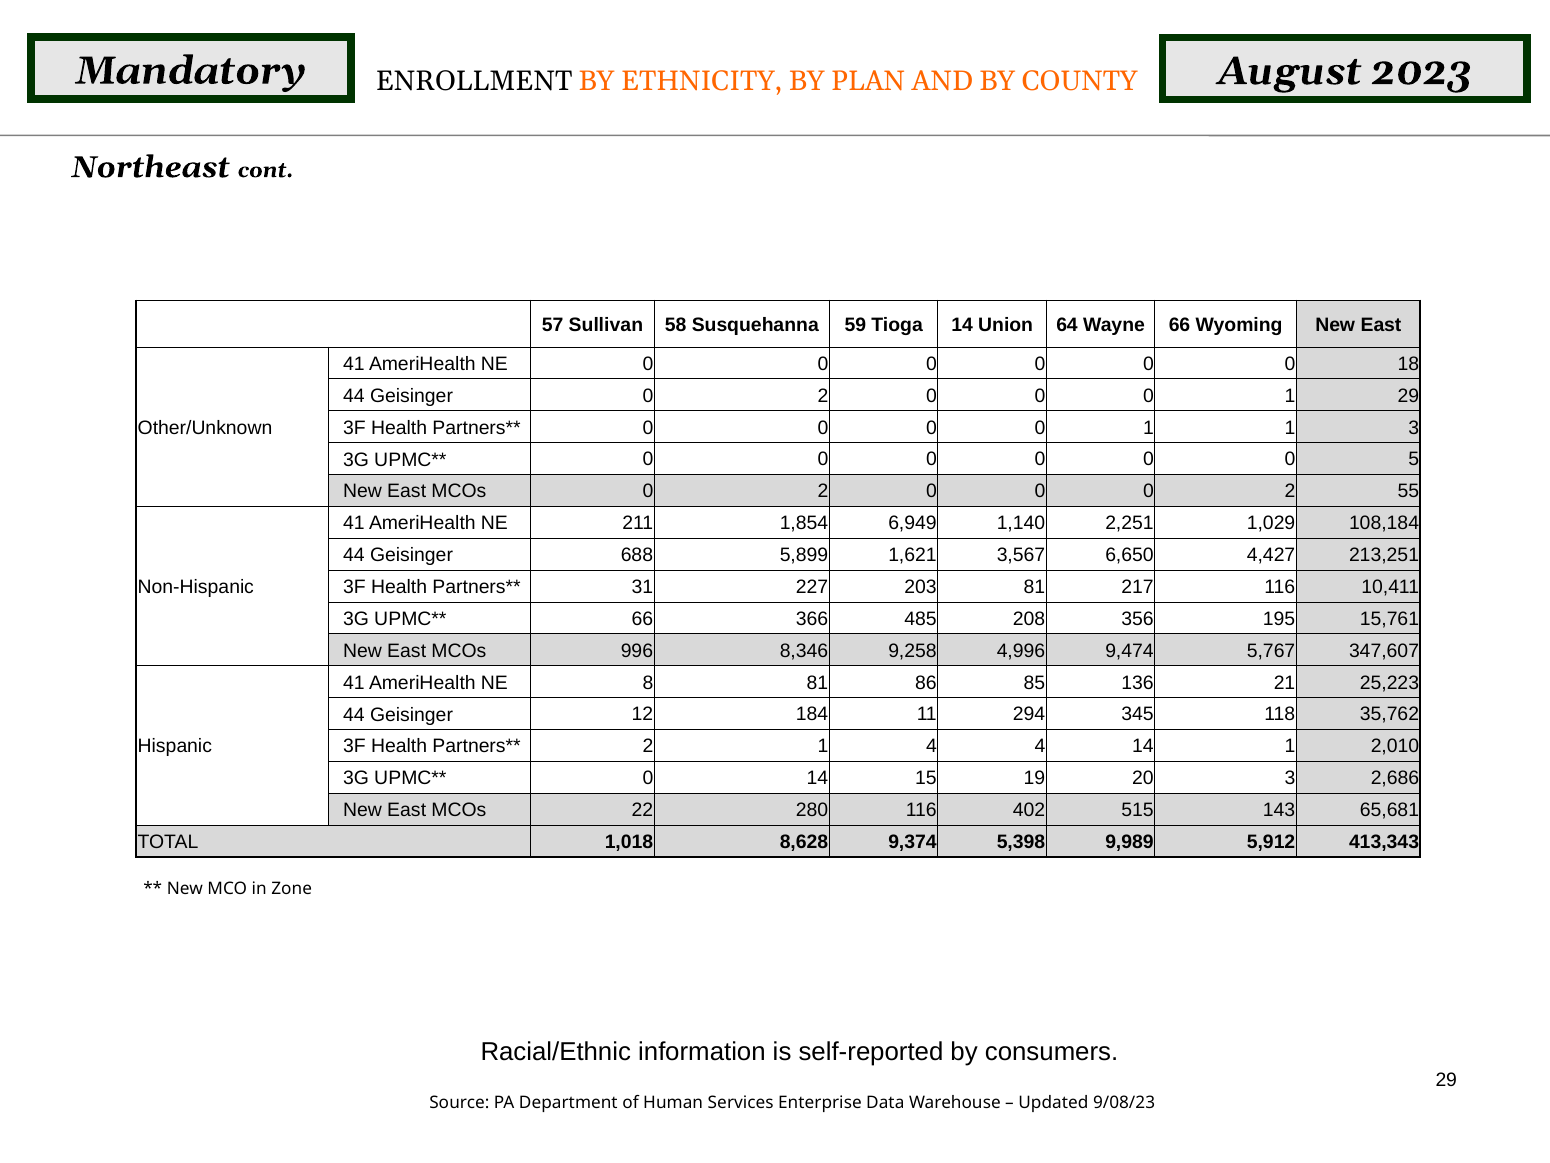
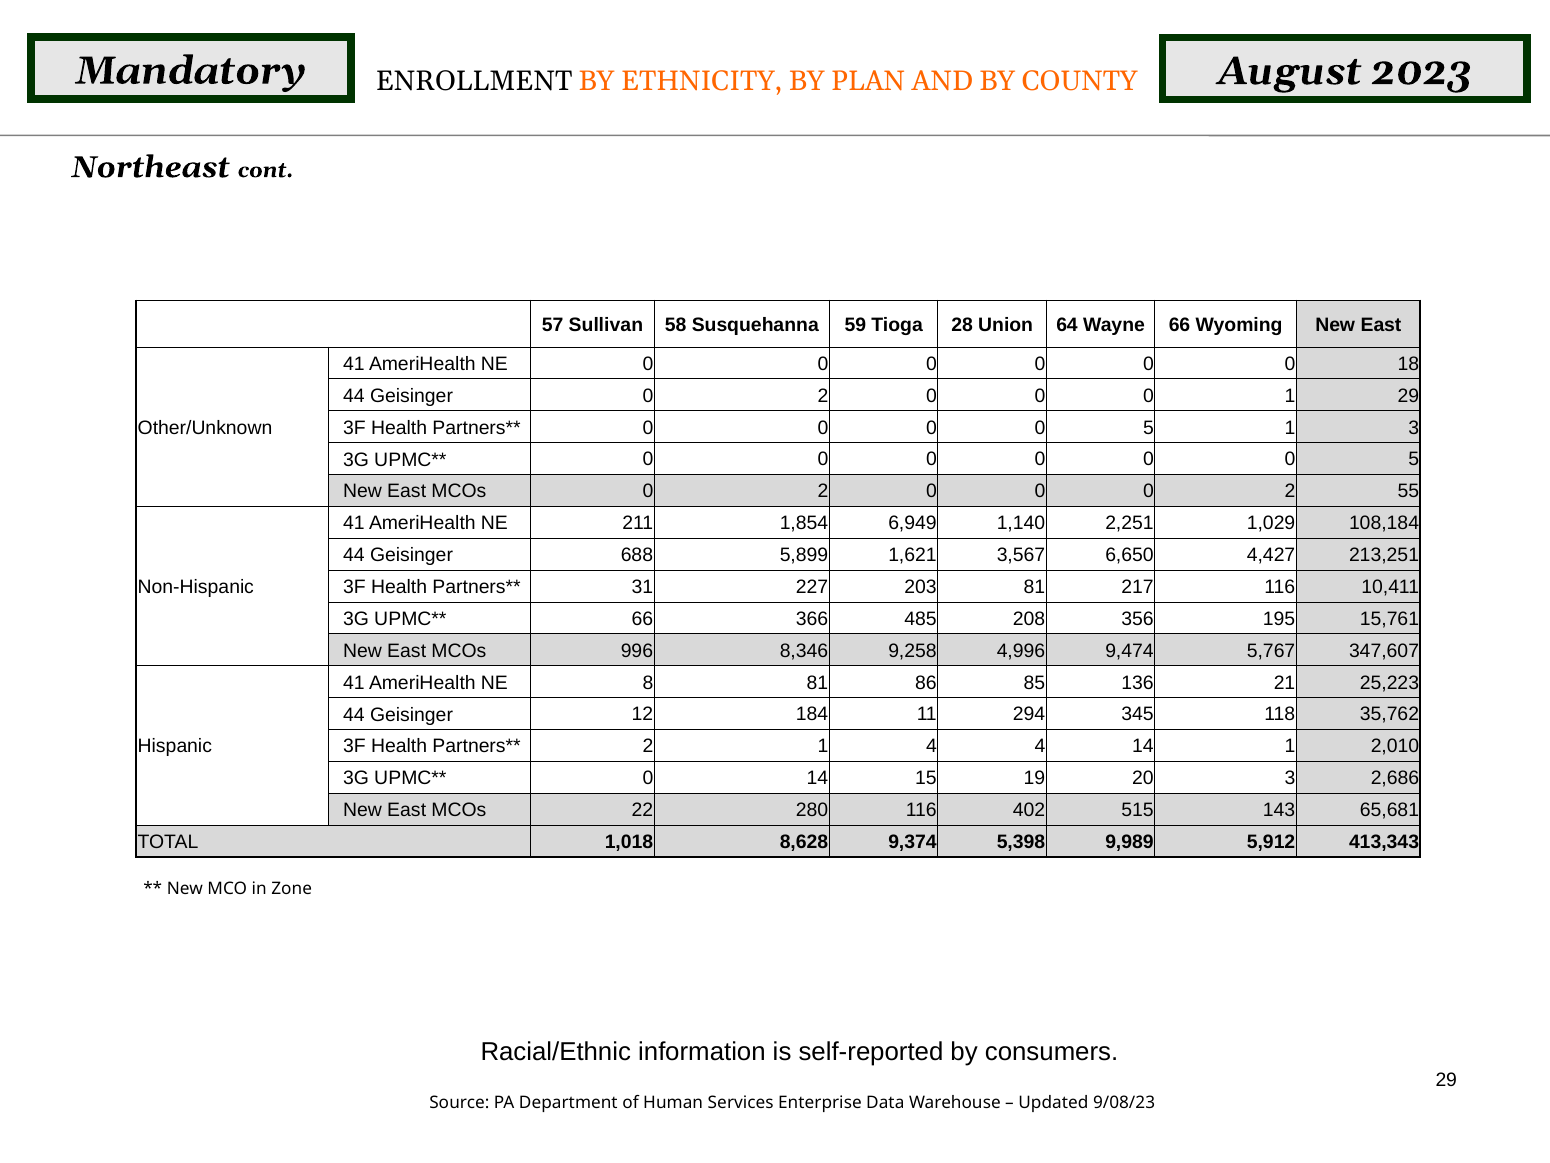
Tioga 14: 14 -> 28 (962, 325)
1: 1 -> 5 (1148, 427)
